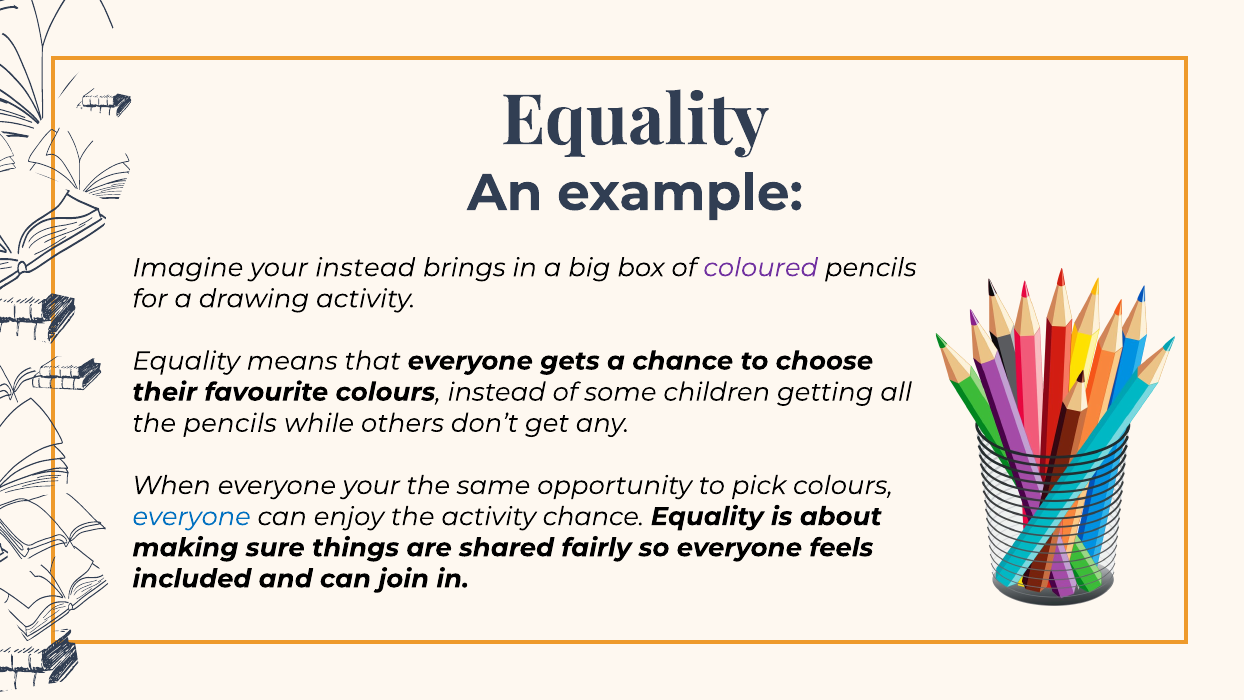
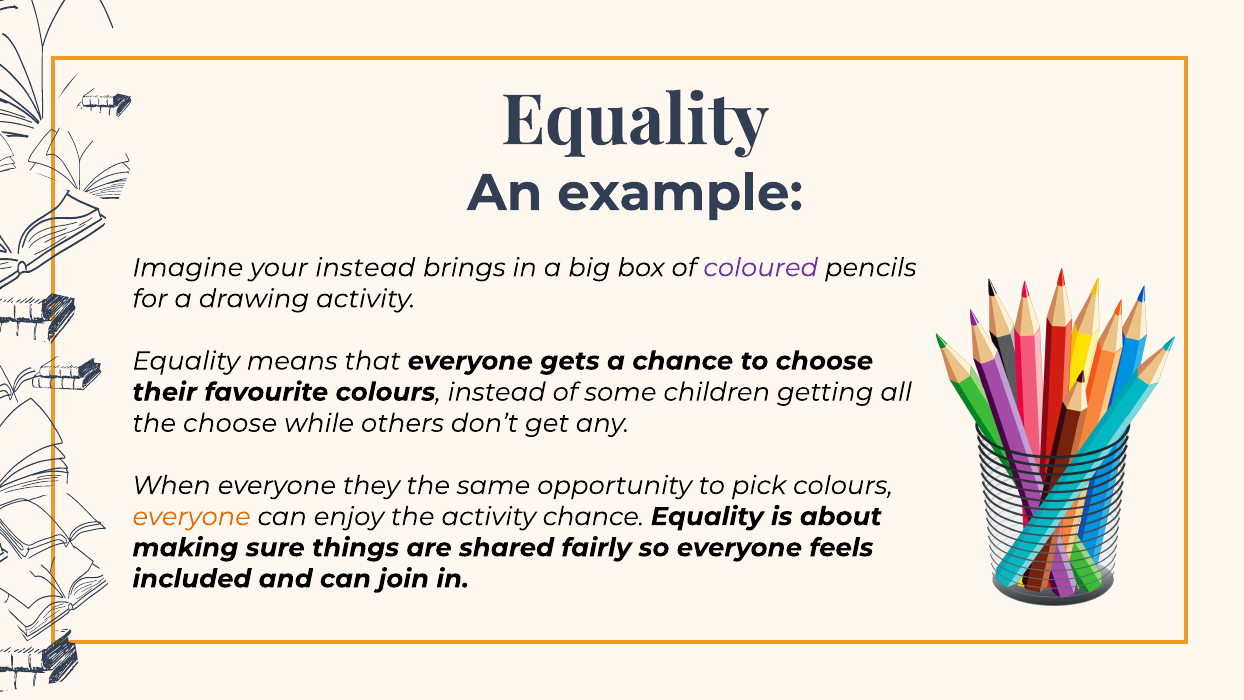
the pencils: pencils -> choose (230, 423)
everyone your: your -> they (371, 485)
everyone colour: blue -> orange (192, 516)
